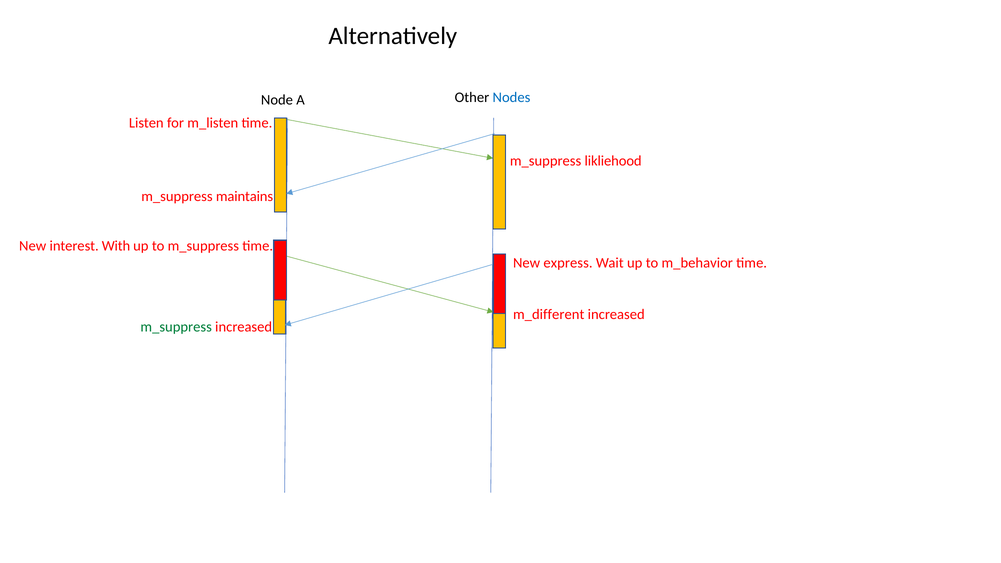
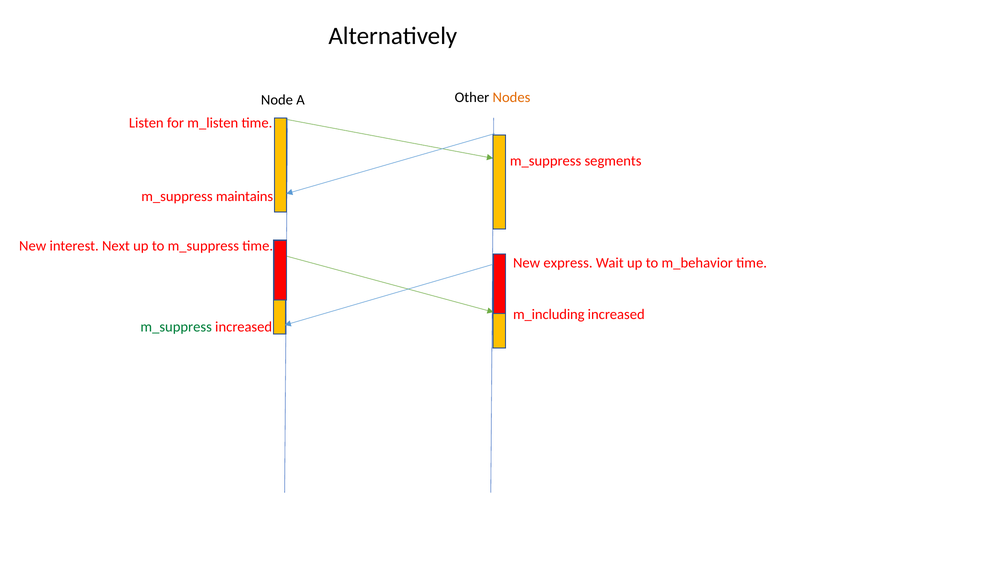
Nodes colour: blue -> orange (512, 97)
likliehood: likliehood -> segments (613, 161)
With: With -> Next (116, 246)
m_different: m_different -> m_including (549, 314)
